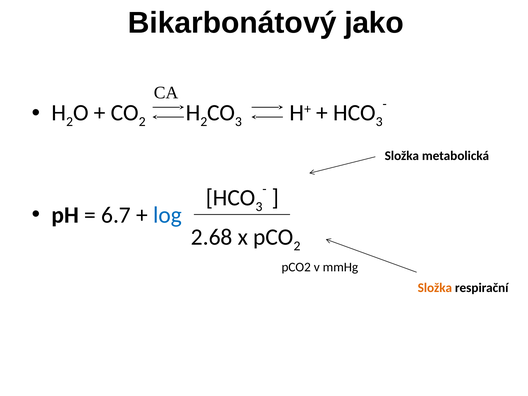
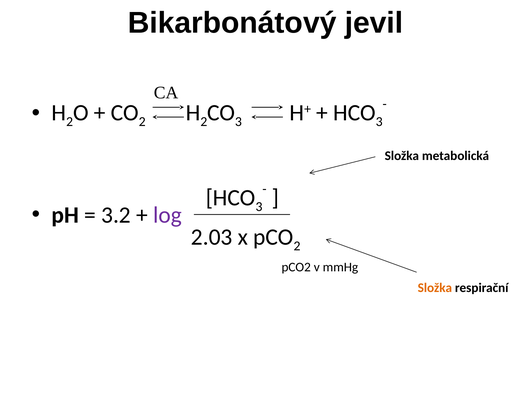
jako: jako -> jevil (374, 23)
6.7: 6.7 -> 3.2 (116, 215)
log colour: blue -> purple (168, 215)
2.68: 2.68 -> 2.03 (212, 237)
